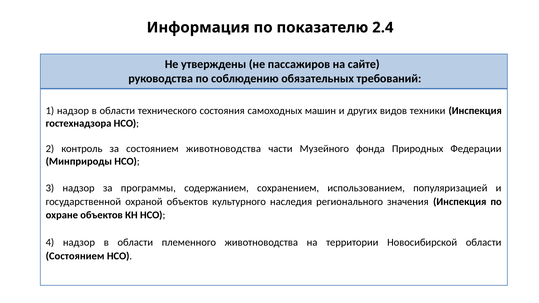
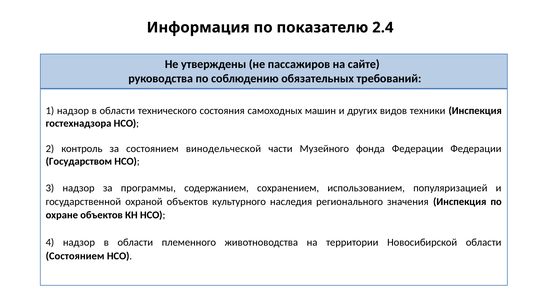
состоянием животноводства: животноводства -> винодельческой (224, 149)
фонда Природных: Природных -> Федерации (418, 149)
Минприроды: Минприроды -> Государством (79, 162)
